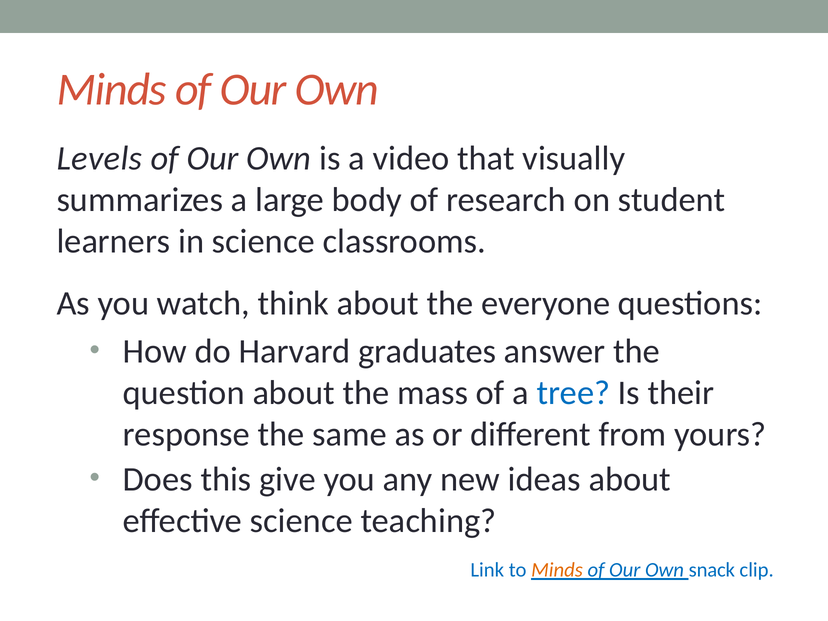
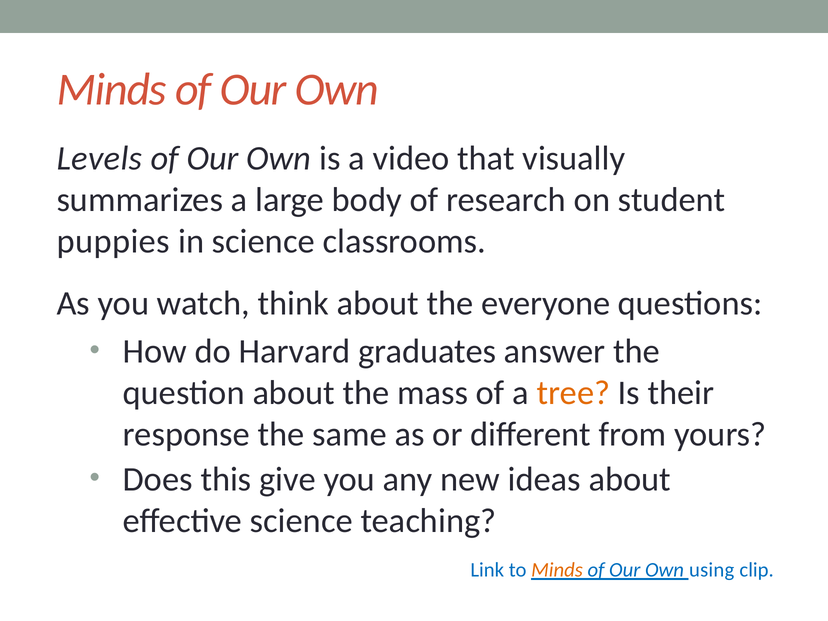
learners: learners -> puppies (113, 241)
tree colour: blue -> orange (573, 393)
snack: snack -> using (712, 570)
